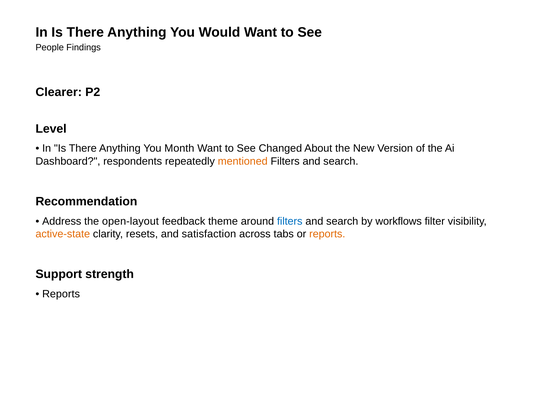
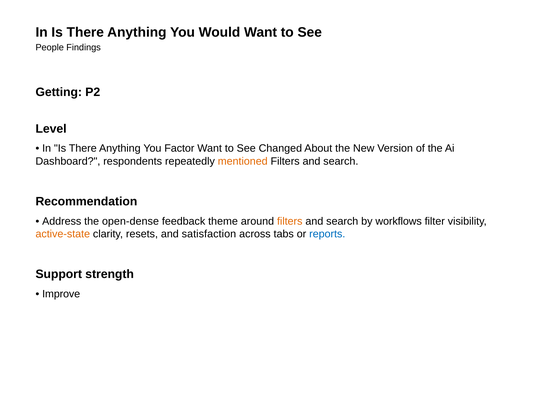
Clearer: Clearer -> Getting (59, 92)
Month: Month -> Factor (179, 148)
open-layout: open-layout -> open-dense (130, 221)
filters colour: blue -> orange (290, 221)
reports colour: orange -> blue (327, 234)
Reports: Reports -> Improve (61, 294)
